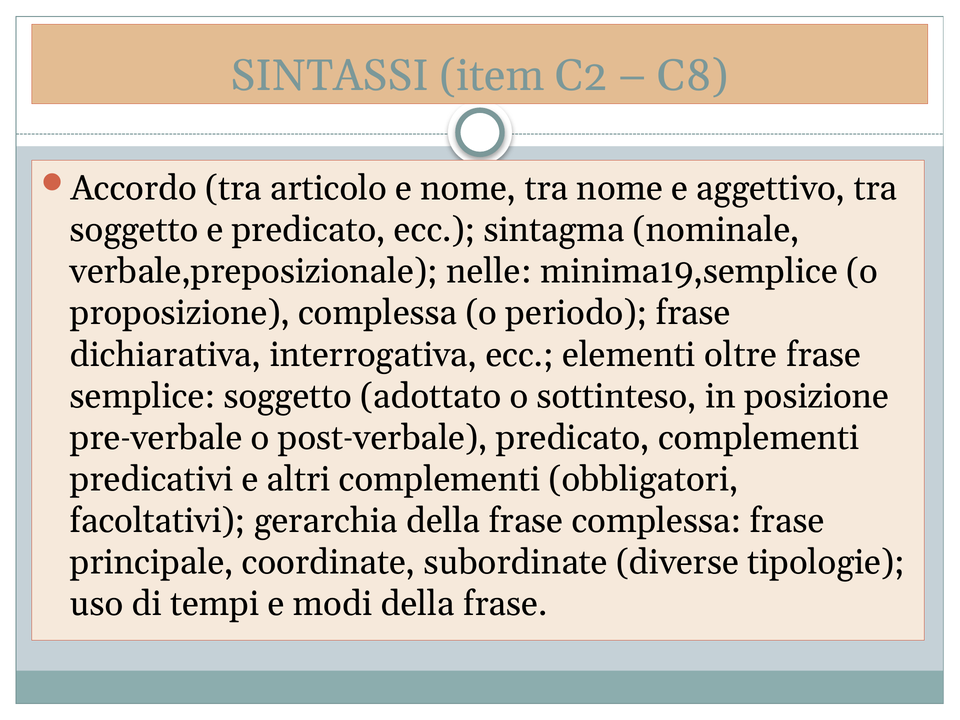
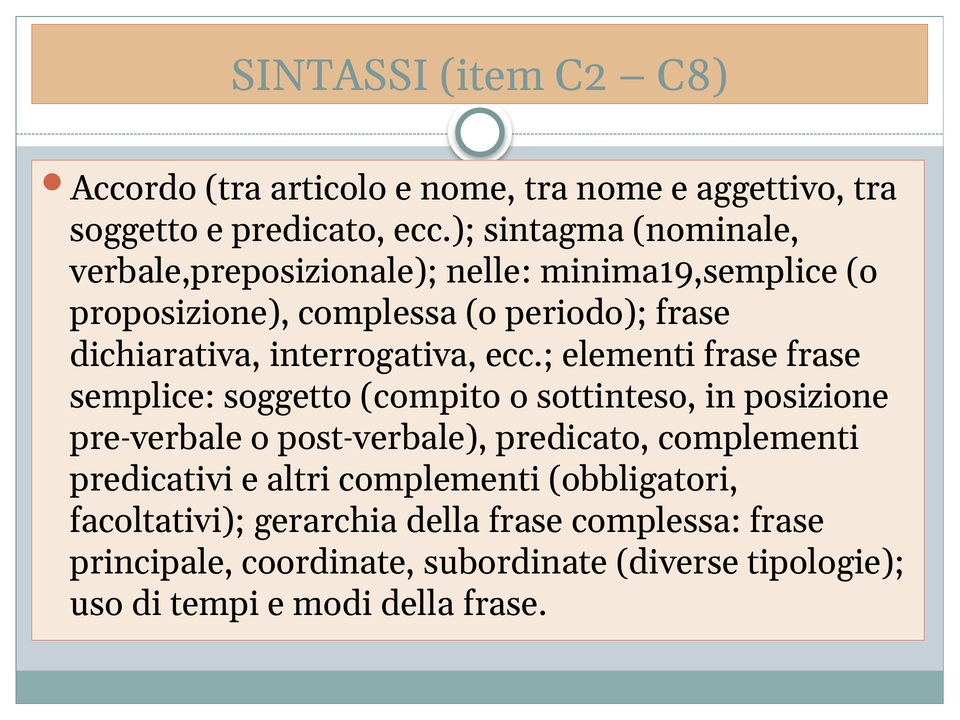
elementi oltre: oltre -> frase (741, 355)
adottato: adottato -> compito (431, 396)
